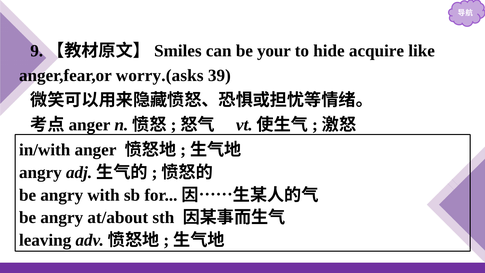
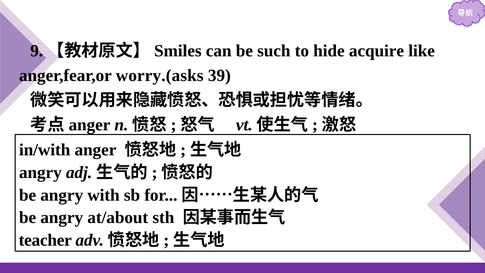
your: your -> such (274, 51)
leaving: leaving -> teacher (45, 240)
